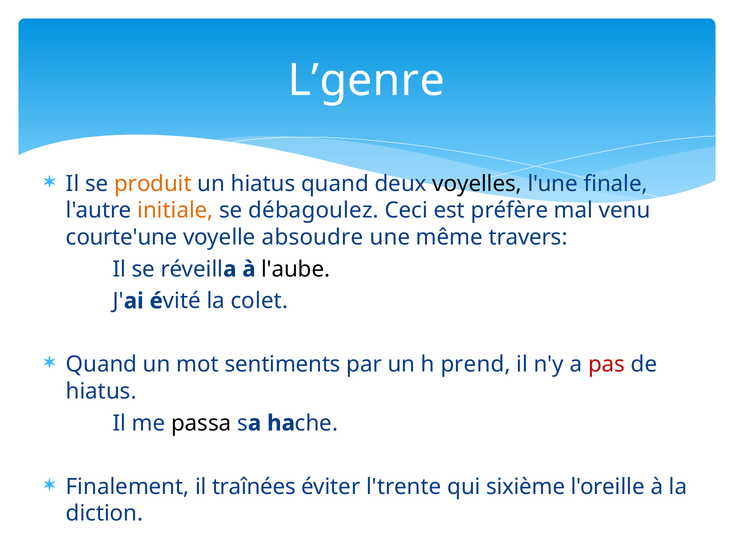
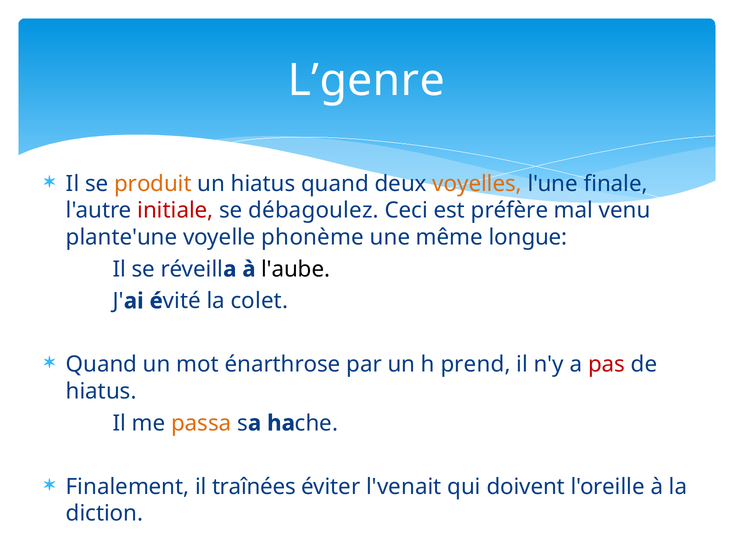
voyelles colour: black -> orange (477, 184)
initiale colour: orange -> red (175, 210)
courte'une: courte'une -> plante'une (122, 237)
absoudre: absoudre -> phonème (313, 237)
travers: travers -> longue (528, 237)
sentiments: sentiments -> énarthrose (283, 364)
passa colour: black -> orange (201, 423)
l'trente: l'trente -> l'venait (404, 486)
sixième: sixième -> doivent (526, 486)
